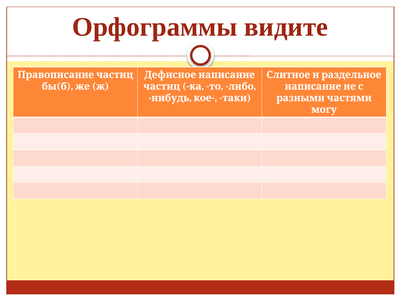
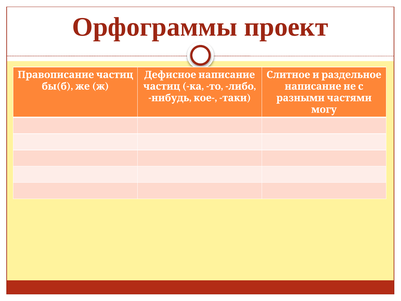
видите: видите -> проект (286, 27)
